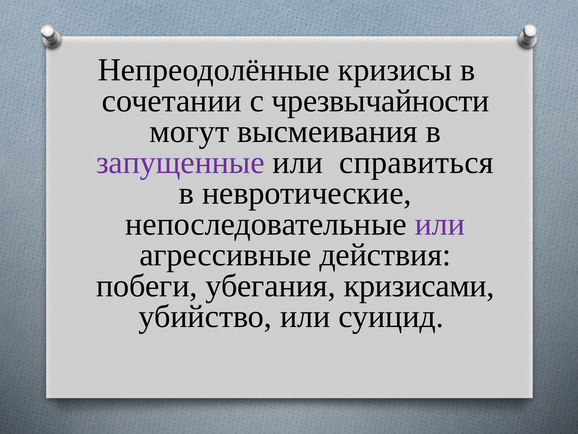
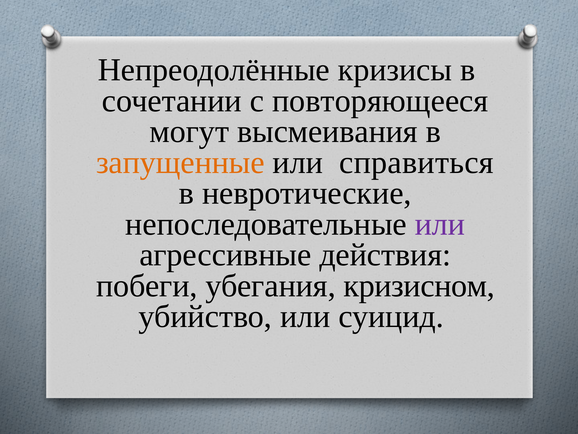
чрезвычайности: чрезвычайности -> повторяющееся (380, 101)
запущенные colour: purple -> orange (180, 162)
кризисами: кризисами -> кризисном (419, 286)
